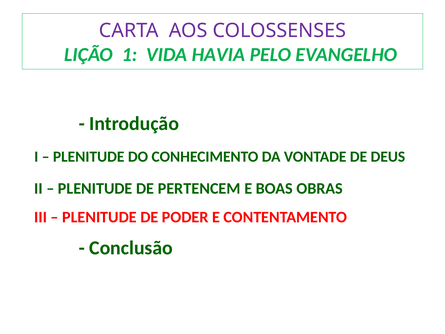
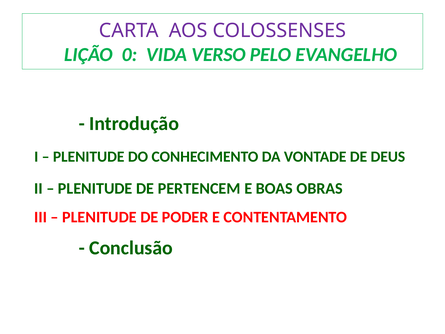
1: 1 -> 0 (130, 54)
HAVIA: HAVIA -> VERSO (219, 54)
